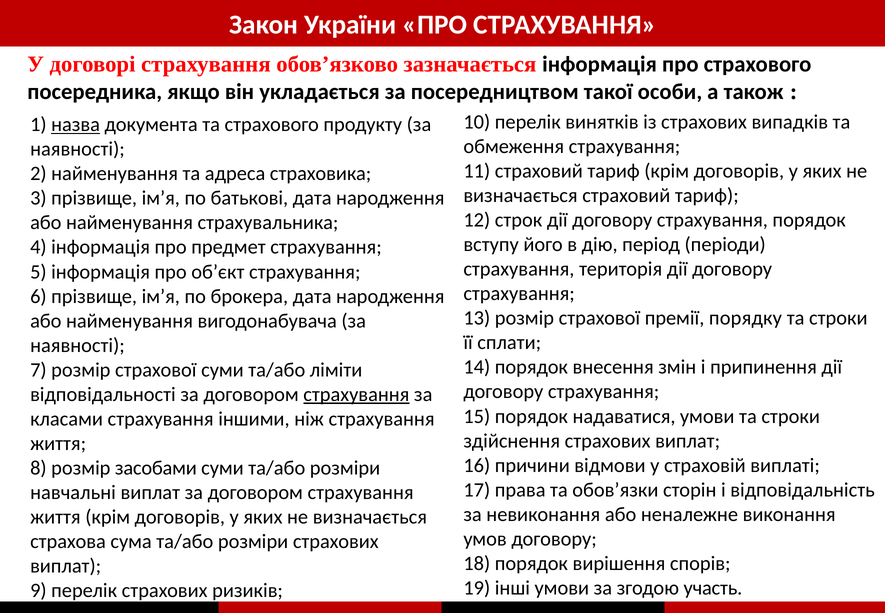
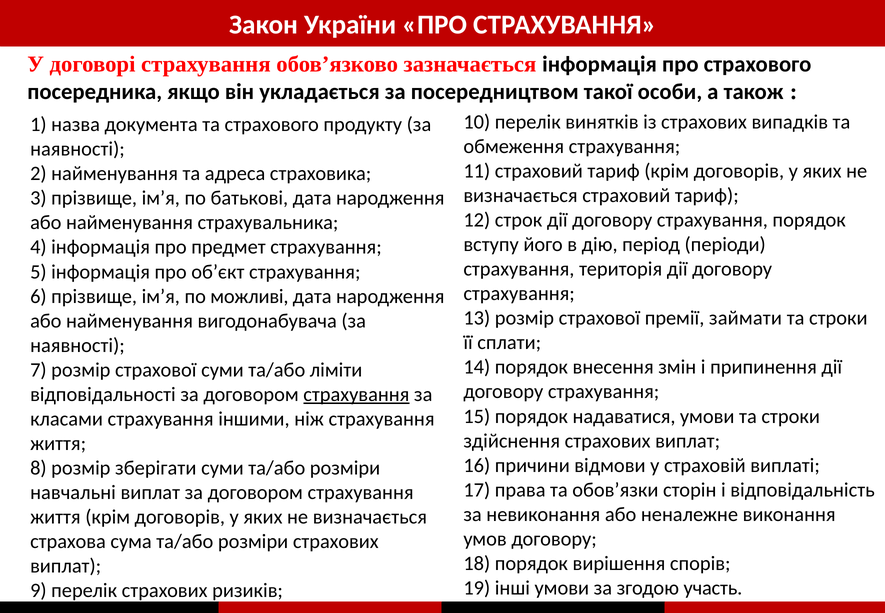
назва underline: present -> none (76, 125)
брокера: брокера -> можливі (249, 296)
порядку: порядку -> займати (745, 318)
засобами: засобами -> зберігати (156, 468)
